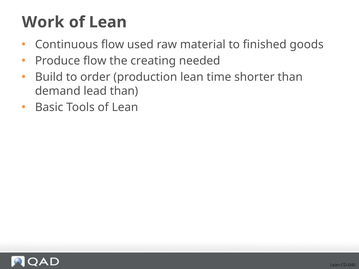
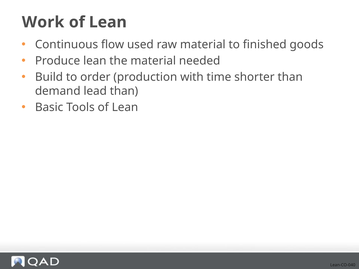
Produce flow: flow -> lean (95, 61)
the creating: creating -> material (153, 61)
production lean: lean -> with (192, 77)
